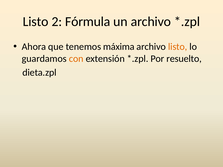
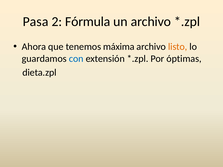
Listo: Listo -> Pasa (36, 22)
con colour: orange -> blue (76, 59)
resuelto: resuelto -> óptimas (184, 59)
